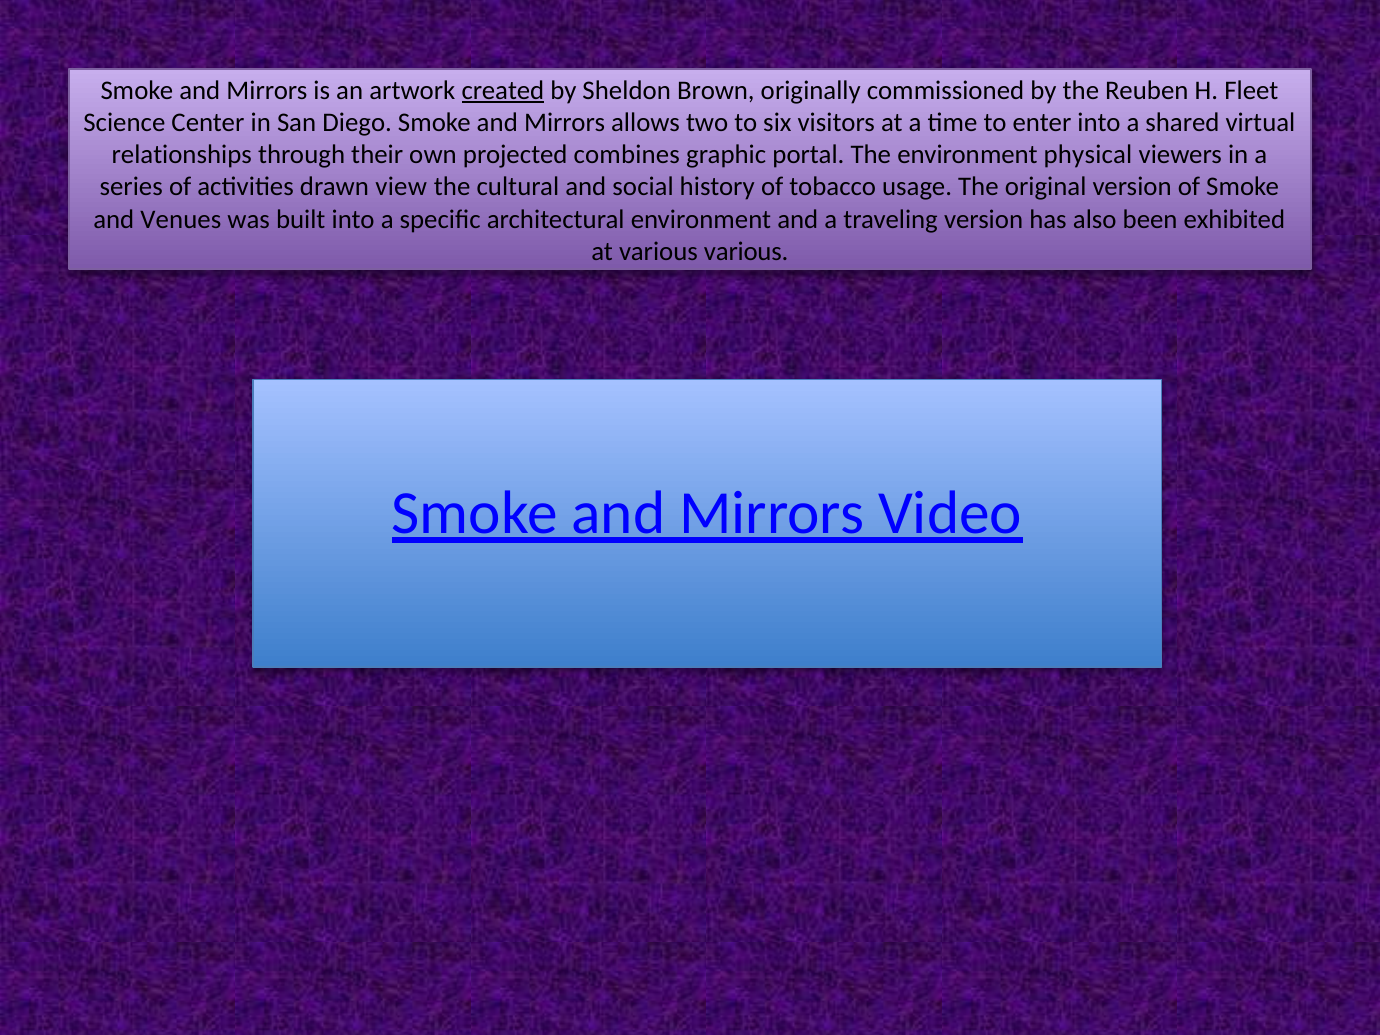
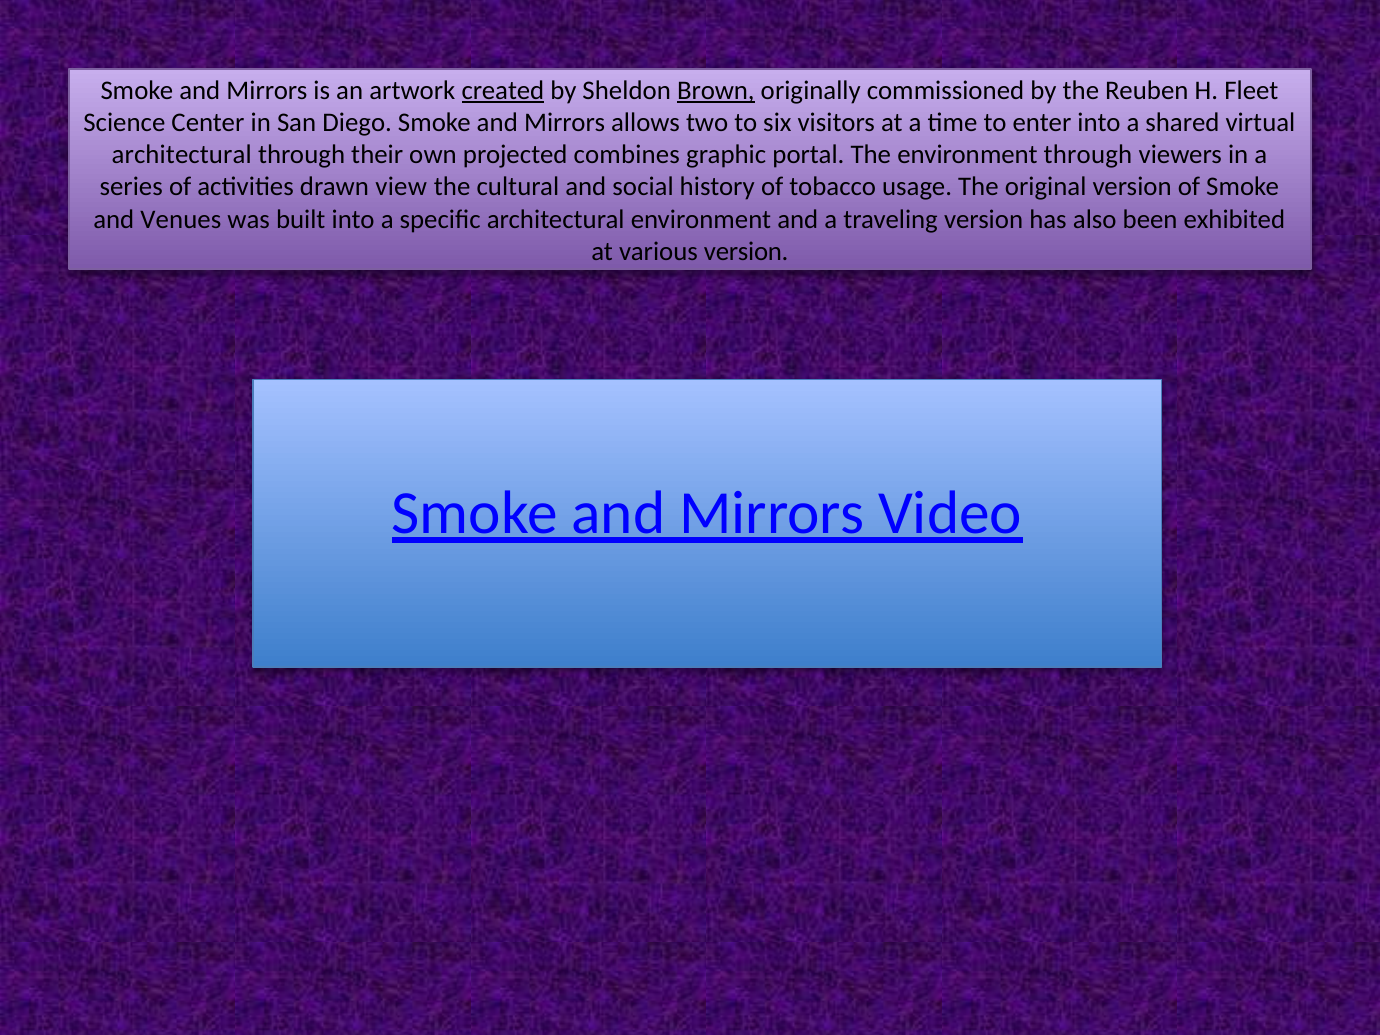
Brown underline: none -> present (716, 90)
relationships: relationships -> architectural (182, 155)
environment physical: physical -> through (1088, 155)
various various: various -> version (746, 251)
